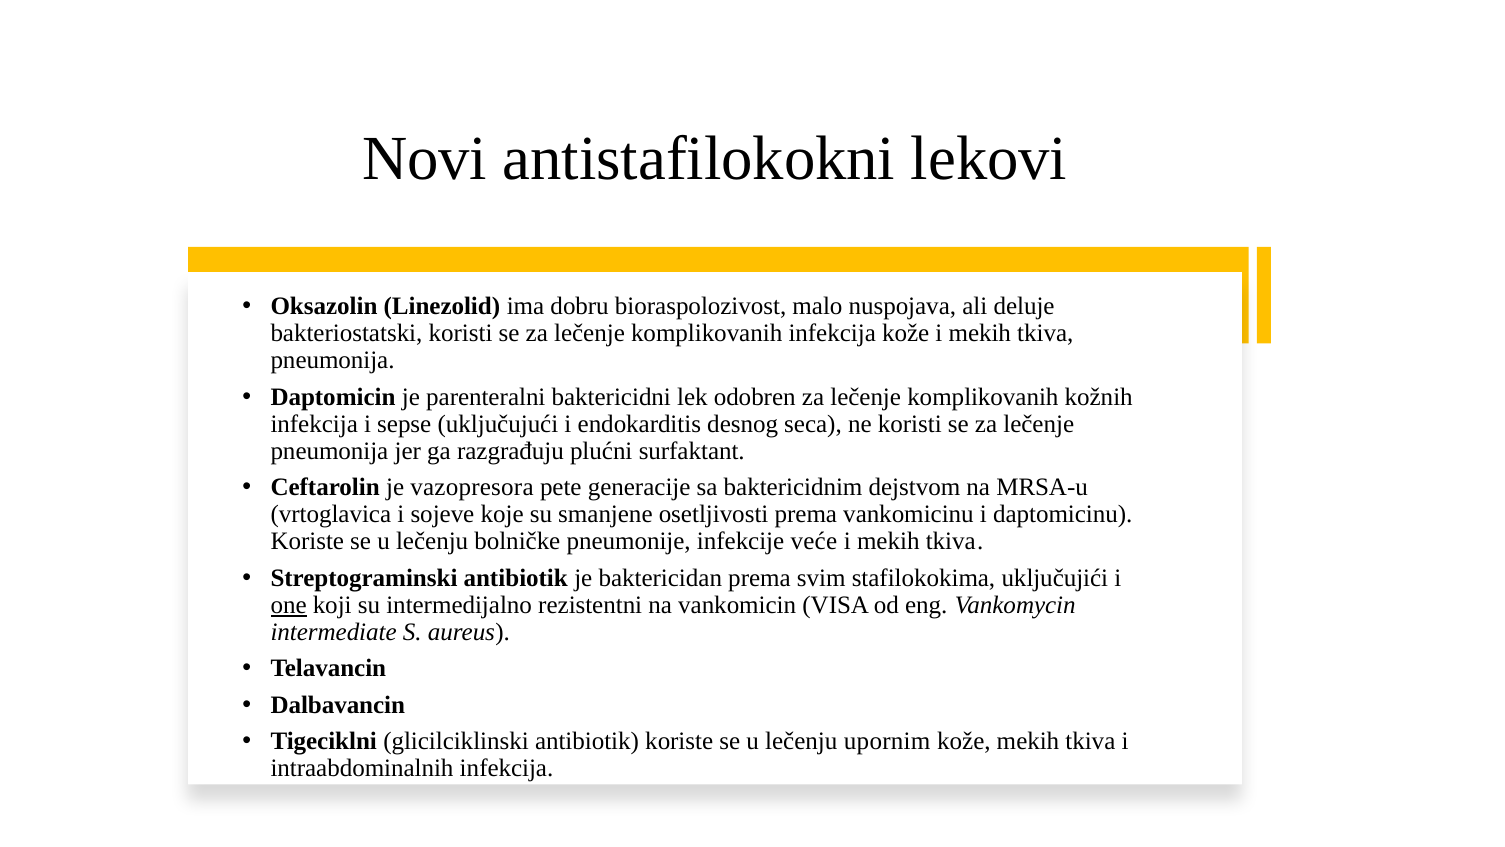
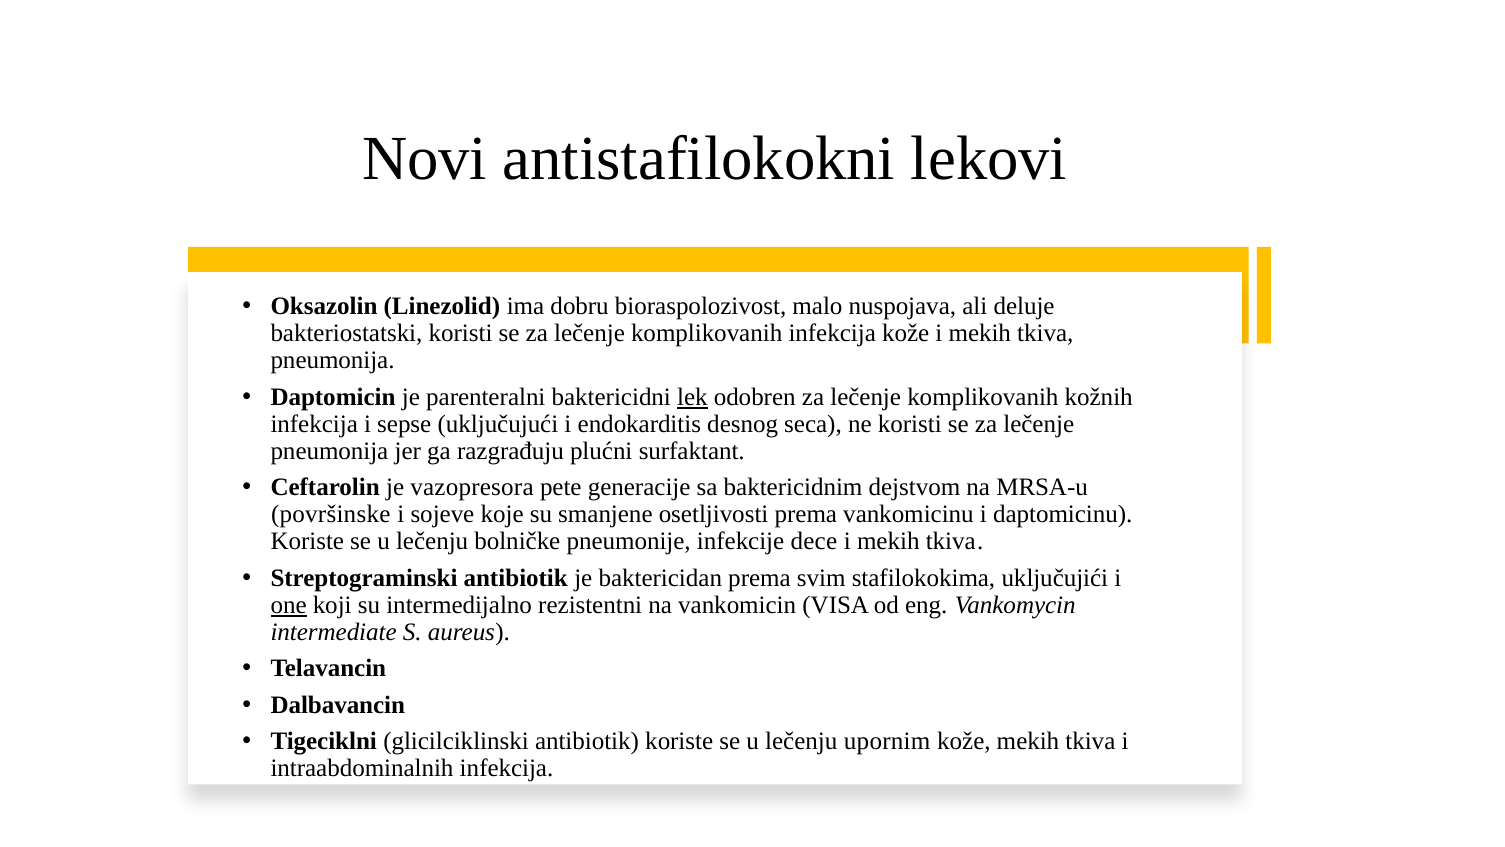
lek underline: none -> present (692, 397)
vrtoglavica: vrtoglavica -> površinske (331, 514)
veće: veće -> dece (814, 541)
